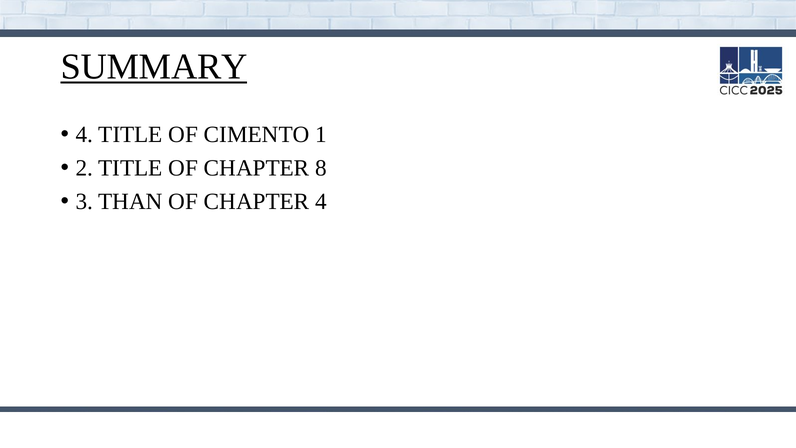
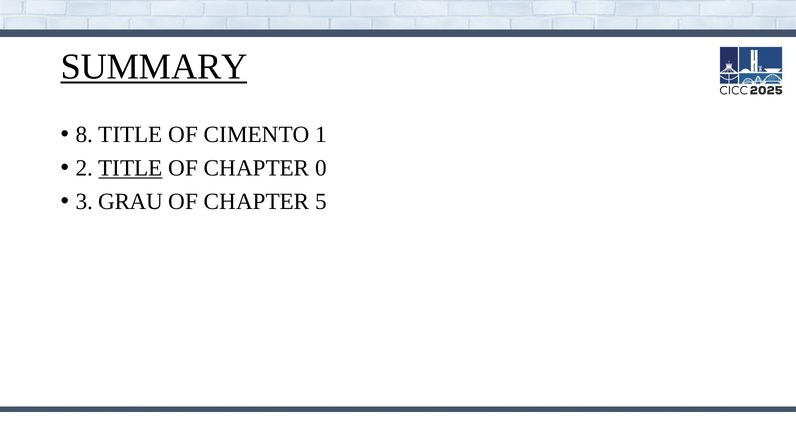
4: 4 -> 8 (84, 135)
TITLE underline: none -> present (130, 168)
8: 8 -> 0 (321, 168)
THAN: THAN -> GRAU (131, 201)
CHAPTER 4: 4 -> 5 (321, 201)
